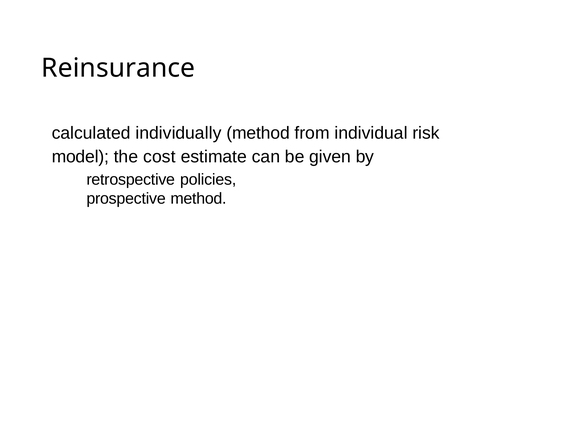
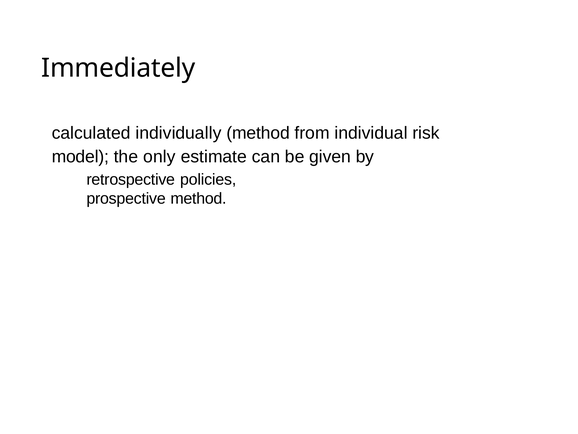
Reinsurance: Reinsurance -> Immediately (118, 68)
cost: cost -> only (159, 157)
